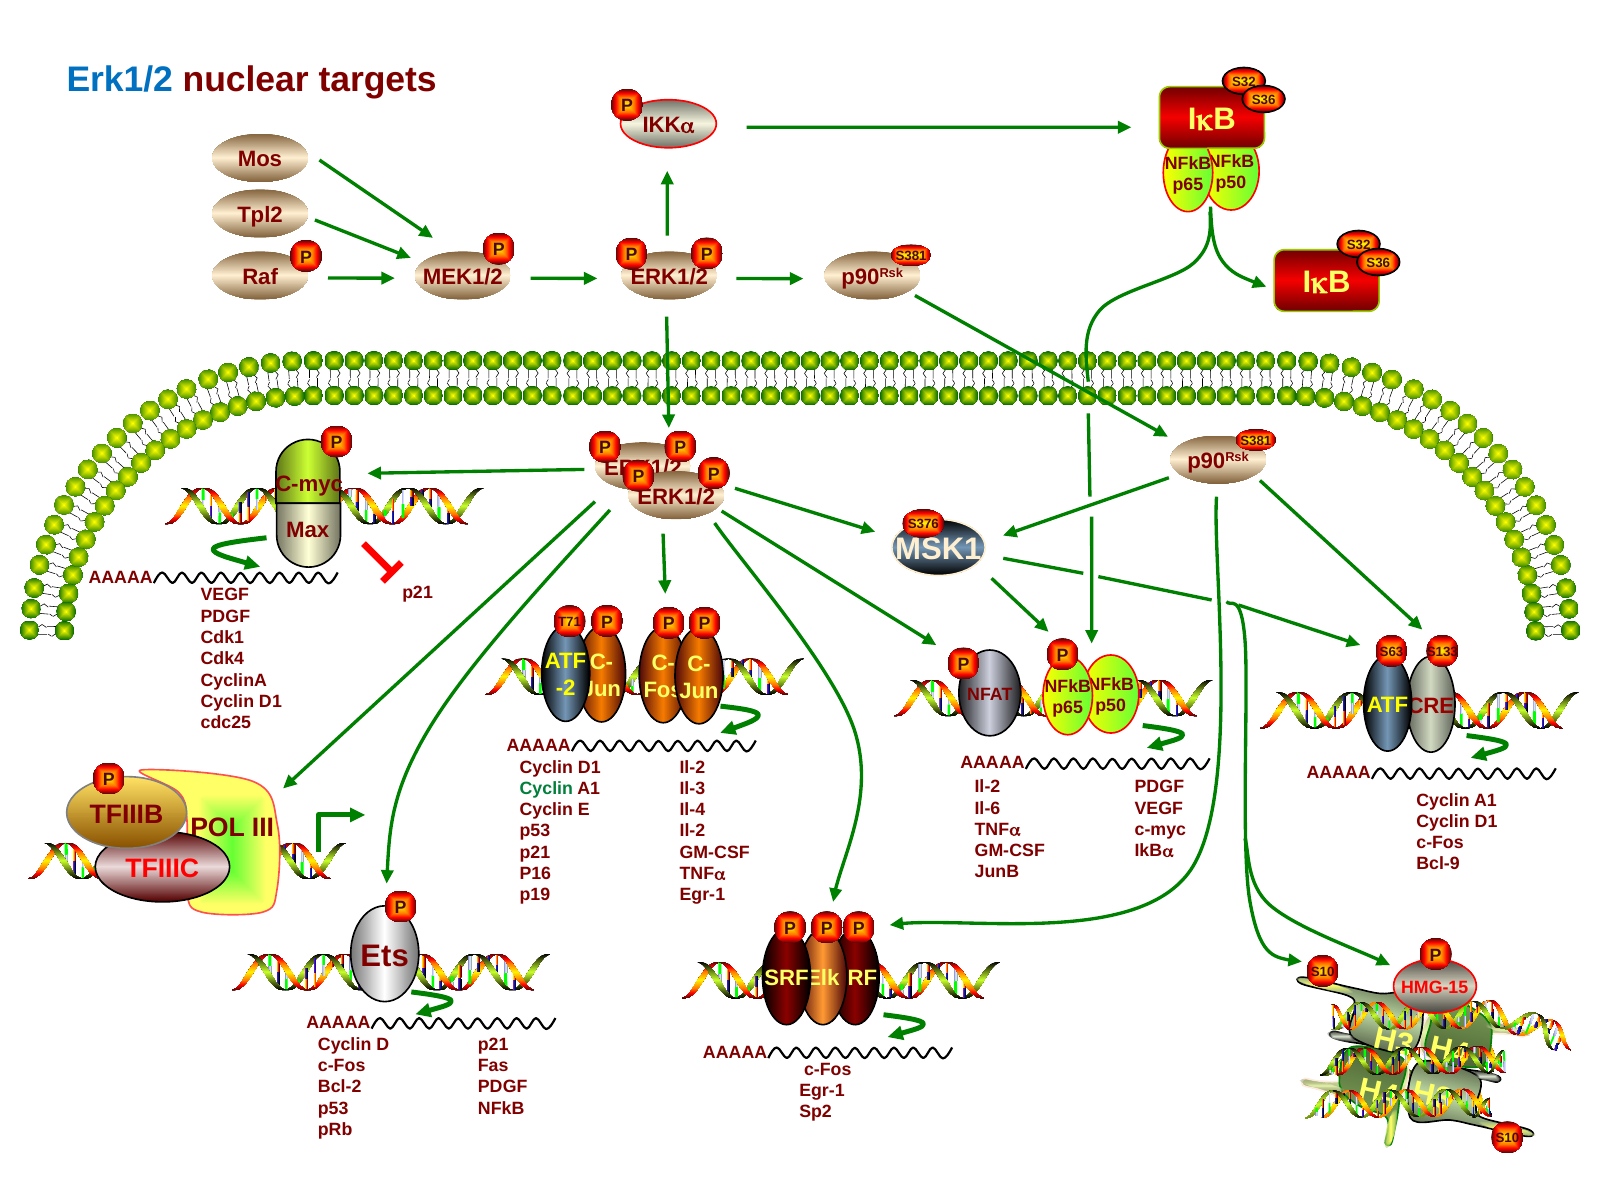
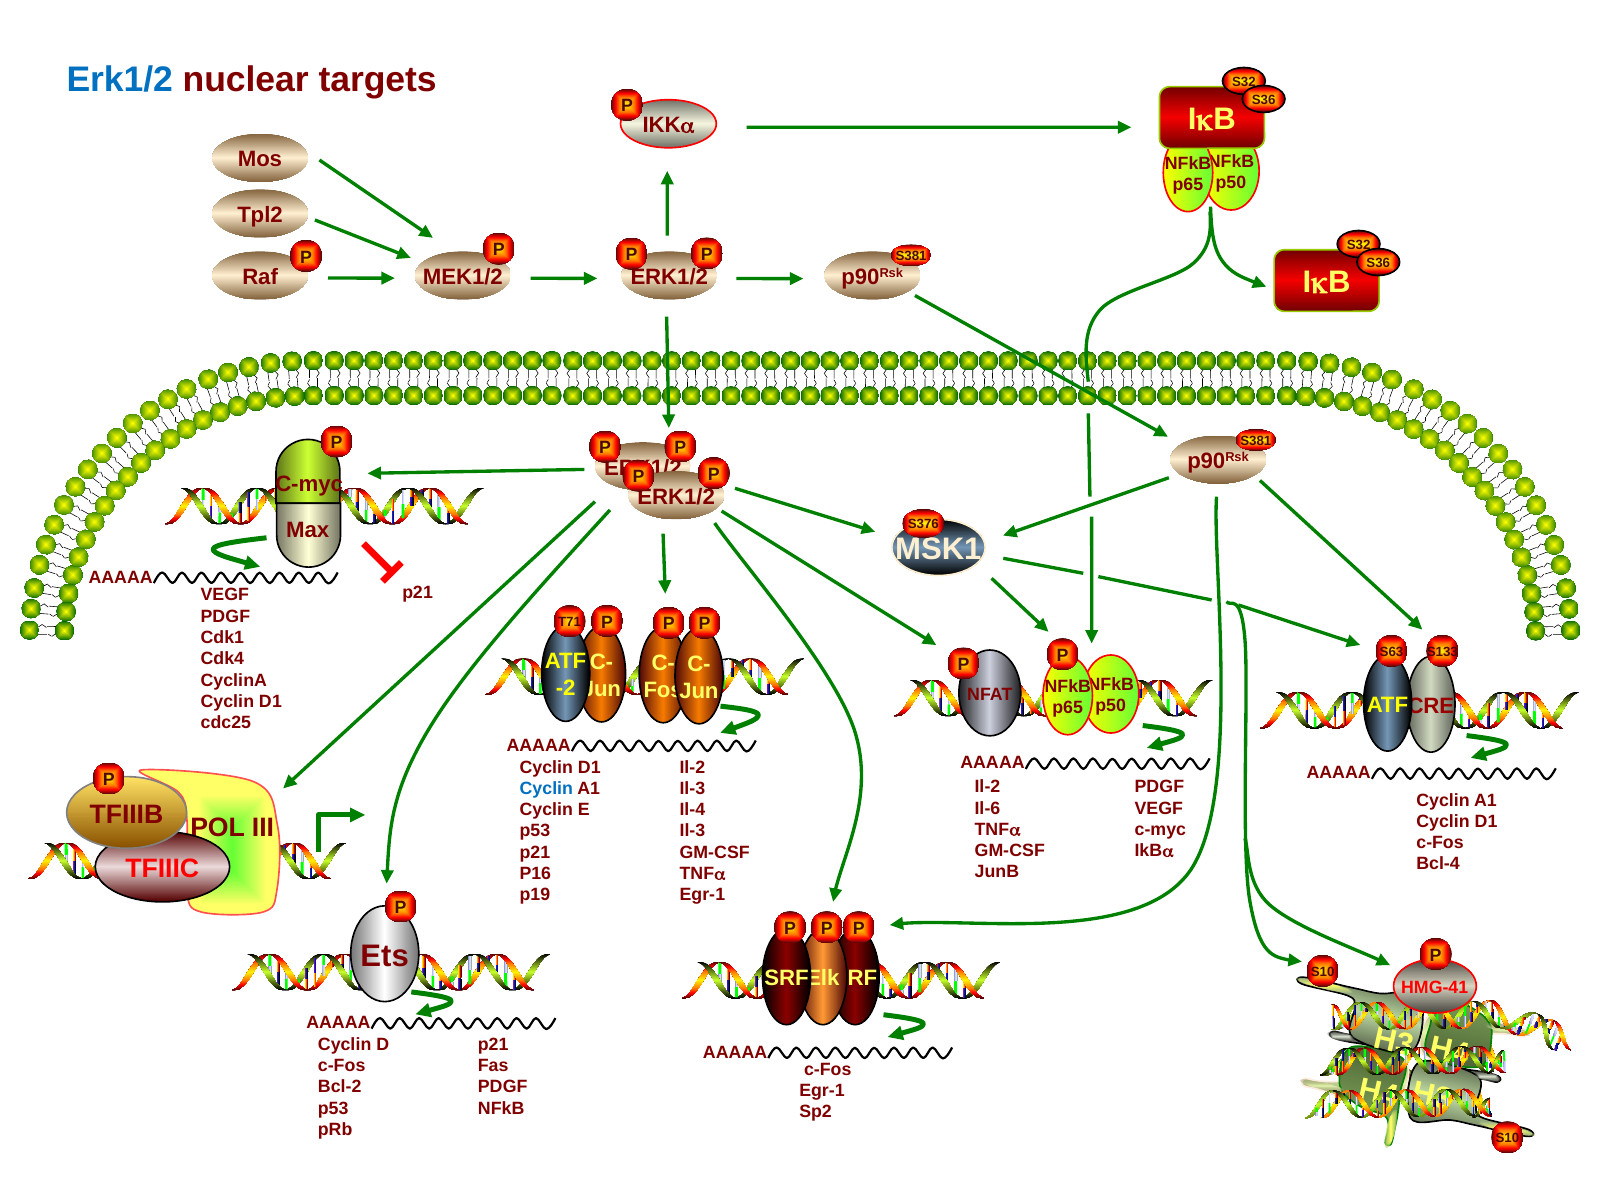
Cyclin colour: green -> blue (546, 789)
p53 Il-2: Il-2 -> Il-3 (692, 831)
Bcl-9: Bcl-9 -> Bcl-4 (1438, 864)
HMG-15: HMG-15 -> HMG-41 (1435, 987)
